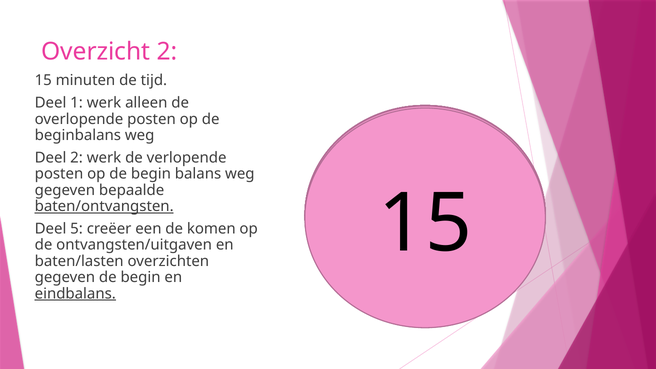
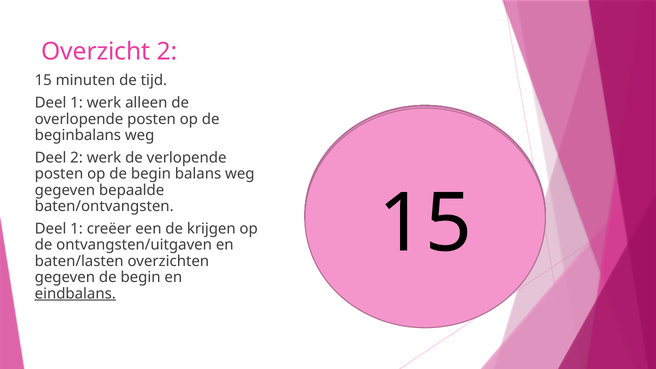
baten/ontvangsten underline: present -> none (104, 206)
5: 5 -> 1 (77, 229)
komen: komen -> krijgen (211, 229)
